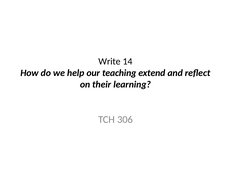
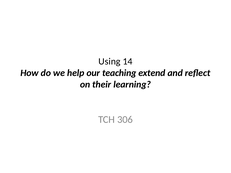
Write: Write -> Using (109, 62)
